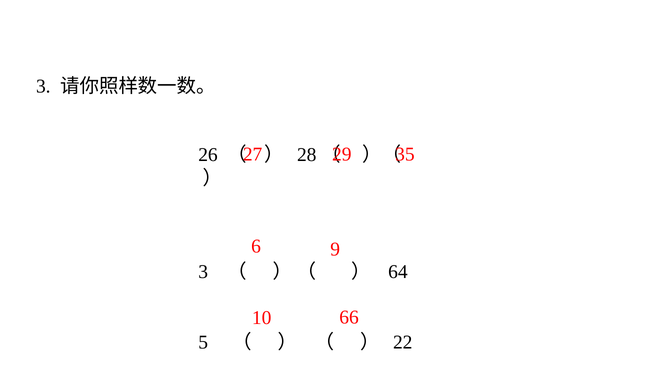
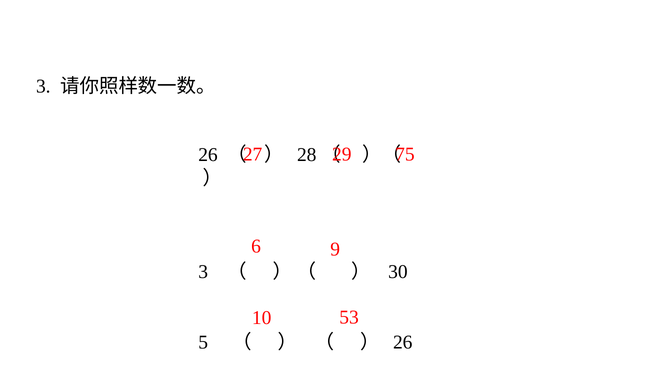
35: 35 -> 75 (405, 154)
64: 64 -> 30 (398, 272)
66: 66 -> 53 (349, 317)
22: 22 -> 26 (403, 342)
